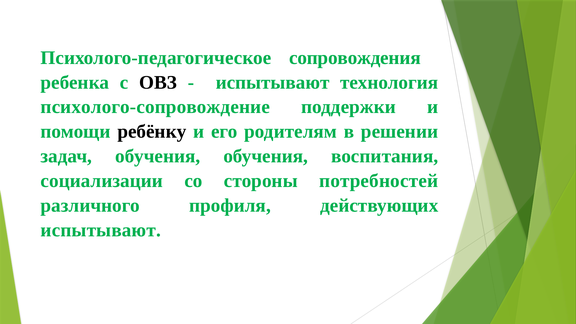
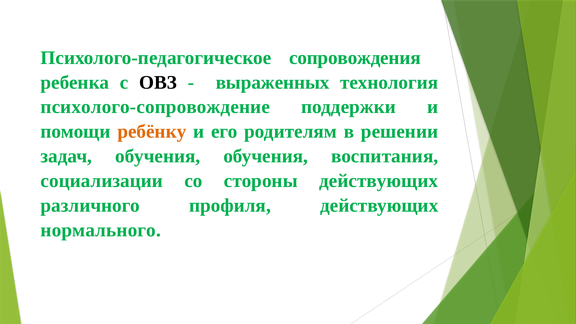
испытывают: испытывают -> выраженных (273, 82)
ребёнку colour: black -> orange (152, 132)
стороны потребностей: потребностей -> действующих (379, 181)
испытывают: испытывают -> нормального (101, 230)
